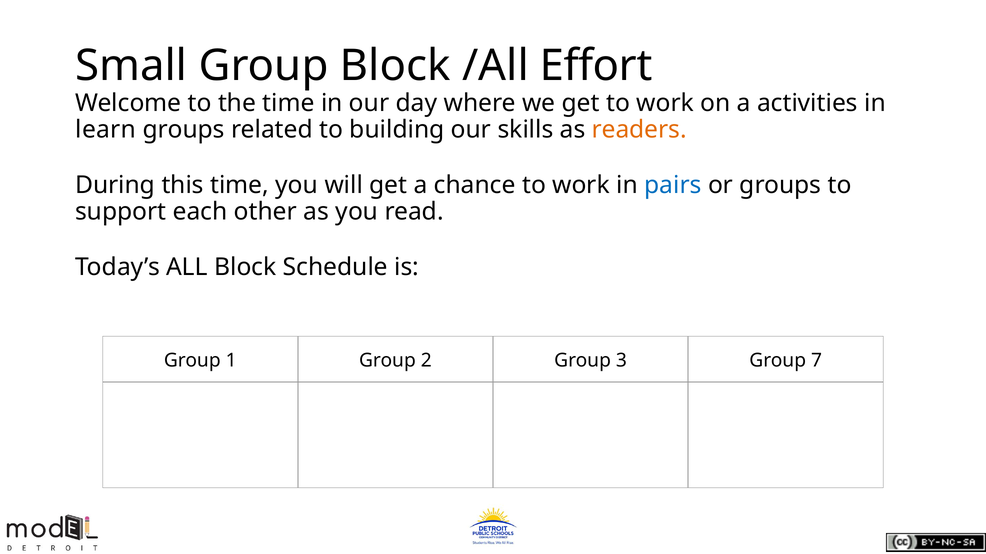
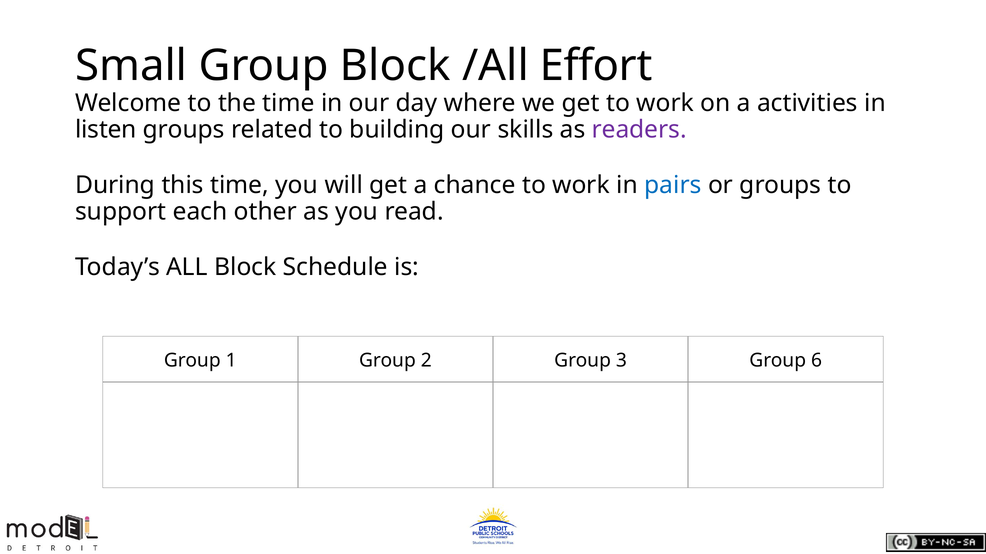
learn: learn -> listen (106, 130)
readers colour: orange -> purple (639, 130)
7: 7 -> 6 (817, 361)
